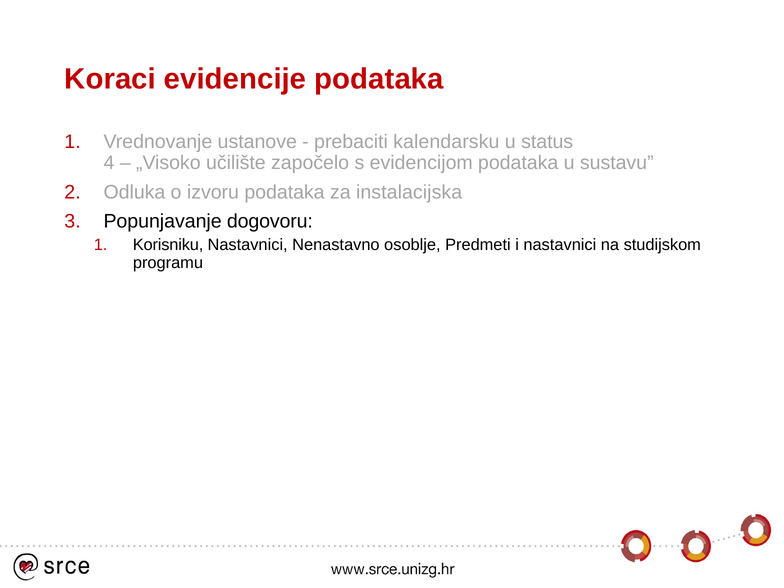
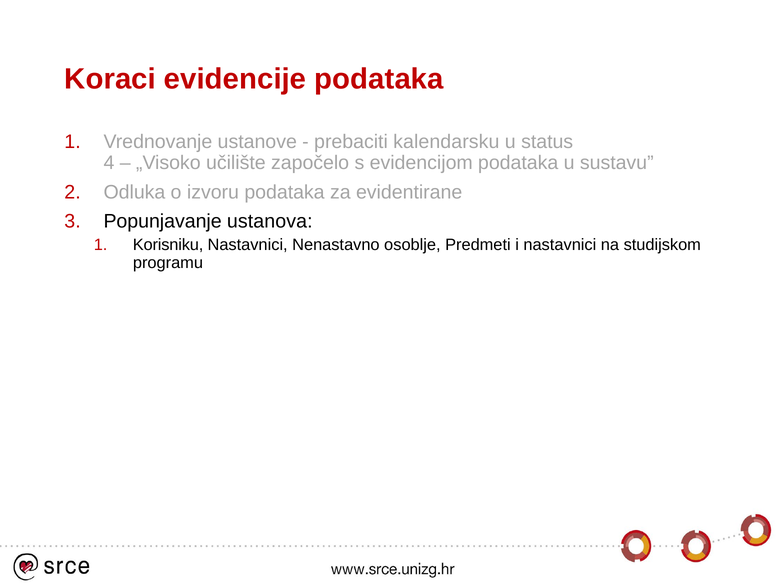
instalacijska: instalacijska -> evidentirane (409, 192)
dogovoru: dogovoru -> ustanova (270, 221)
